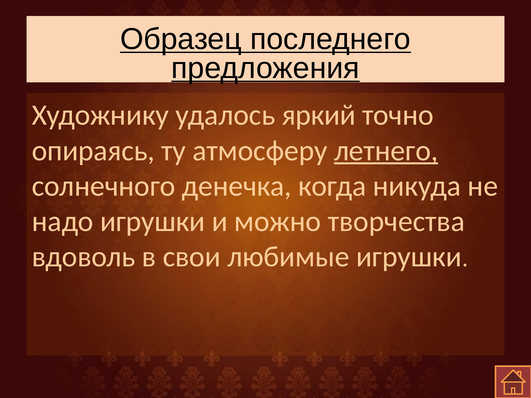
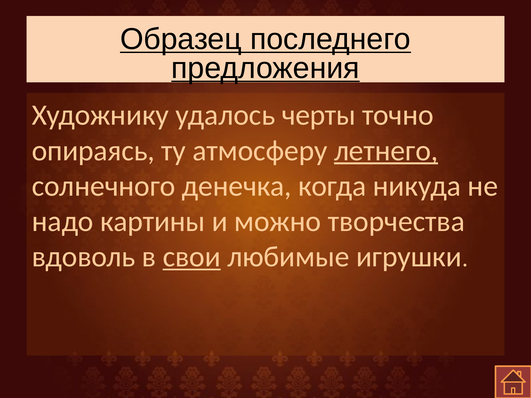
яркий: яркий -> черты (319, 115)
надо игрушки: игрушки -> картины (153, 222)
свои underline: none -> present (192, 257)
